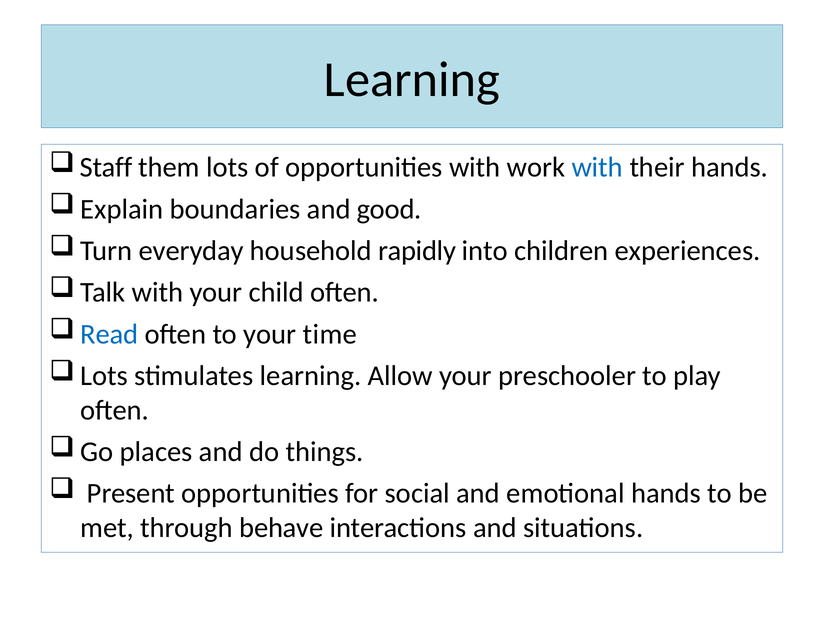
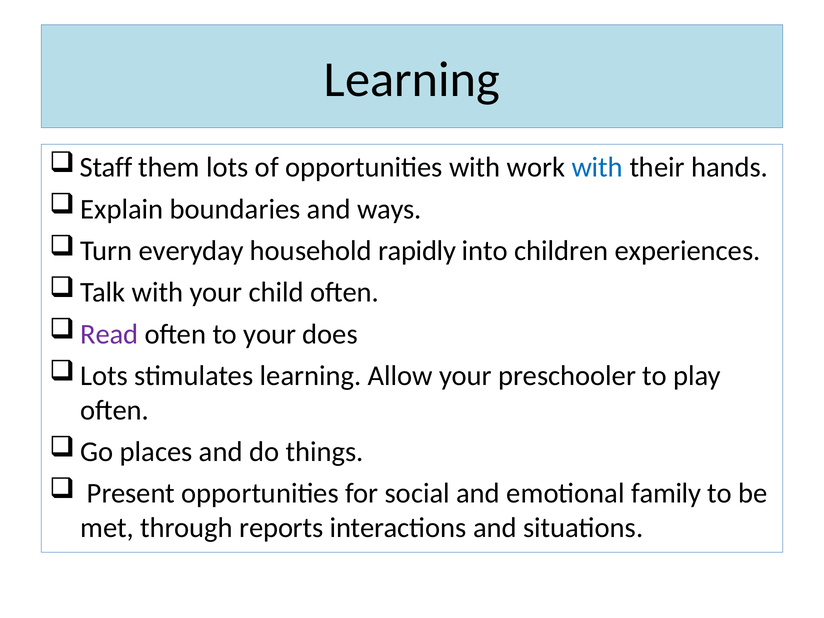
good: good -> ways (389, 209)
Read colour: blue -> purple (109, 334)
time: time -> does (330, 334)
emotional hands: hands -> family (666, 493)
behave: behave -> reports (281, 528)
